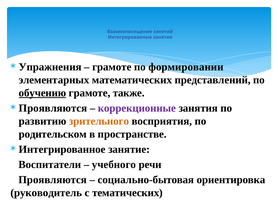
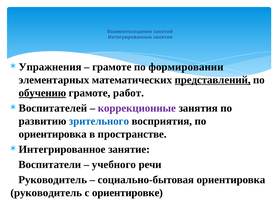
представлений underline: none -> present (213, 80)
также: также -> работ (129, 93)
Проявляются: Проявляются -> Воспитателей (53, 108)
зрительного colour: orange -> blue (99, 121)
родительском: родительском -> ориентировка (53, 134)
Проявляются: Проявляются -> Руководитель (53, 179)
тематических: тематических -> ориентировке (128, 192)
